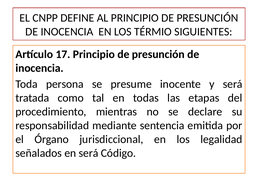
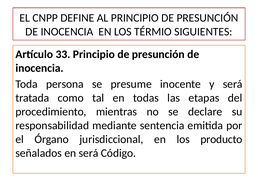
17: 17 -> 33 (63, 54)
legalidad: legalidad -> producto (221, 139)
